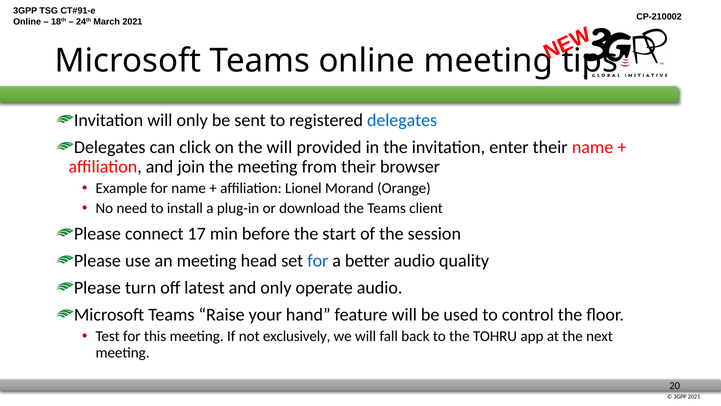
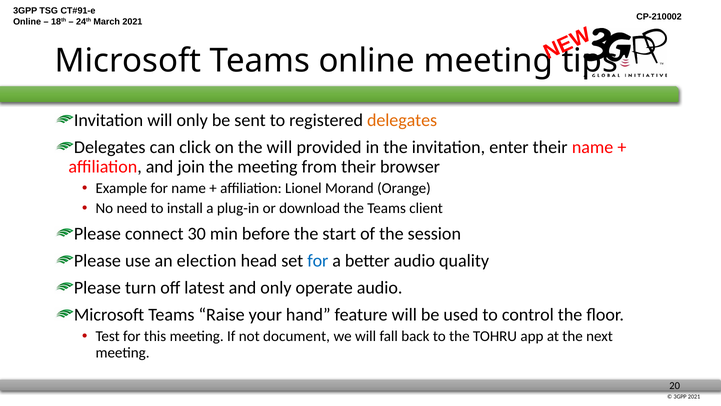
delegates colour: blue -> orange (402, 120)
17: 17 -> 30 (197, 234)
an meeting: meeting -> election (207, 261)
exclusively: exclusively -> document (297, 336)
